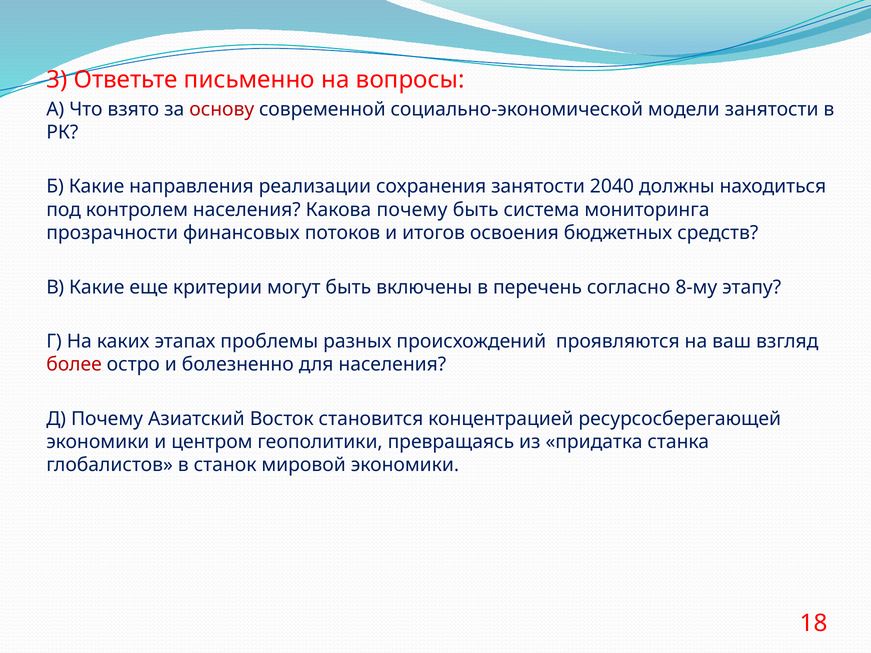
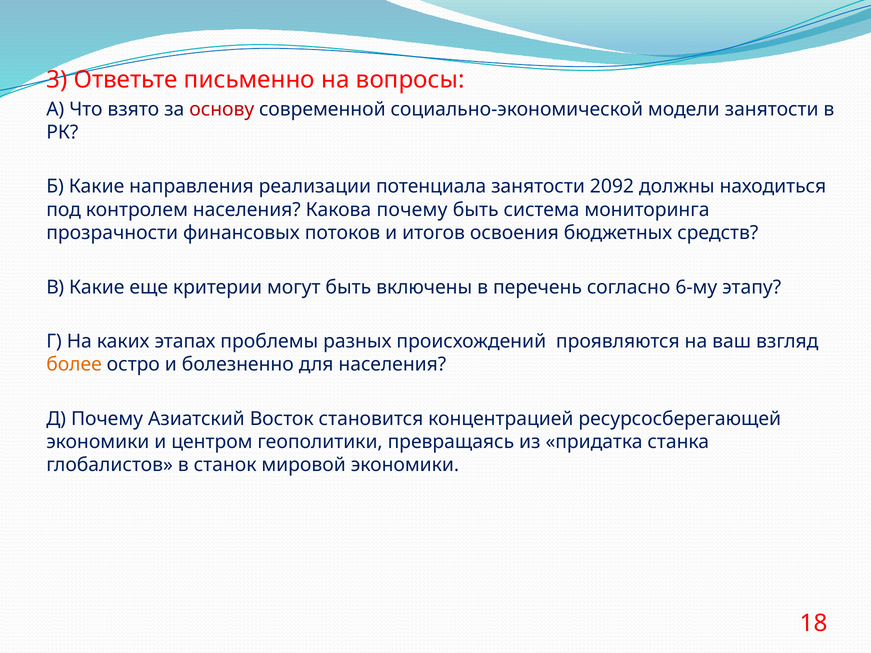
сохранения: сохранения -> потенциала (431, 187)
2040: 2040 -> 2092 (612, 187)
8-му: 8-му -> 6-му (696, 287)
более colour: red -> orange (74, 365)
